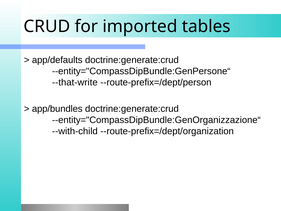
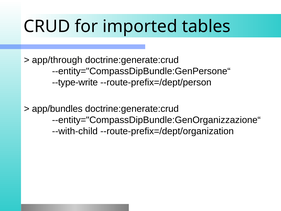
app/defaults: app/defaults -> app/through (57, 60)
--that-write: --that-write -> --type-write (75, 82)
